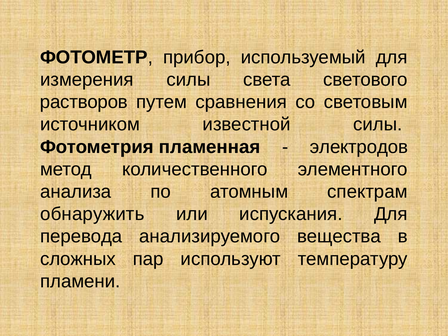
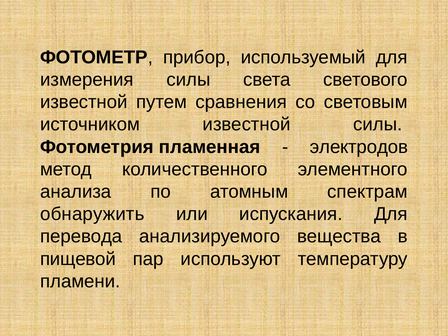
растворов: растворов -> известной (84, 102)
сложных: сложных -> пищевой (78, 259)
